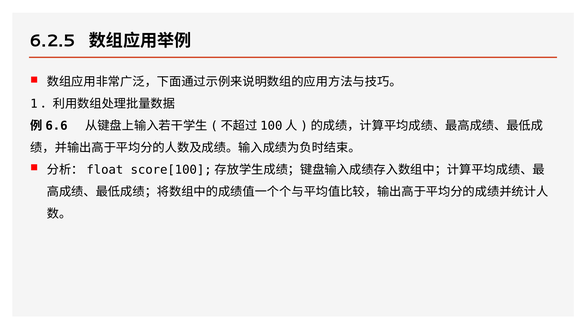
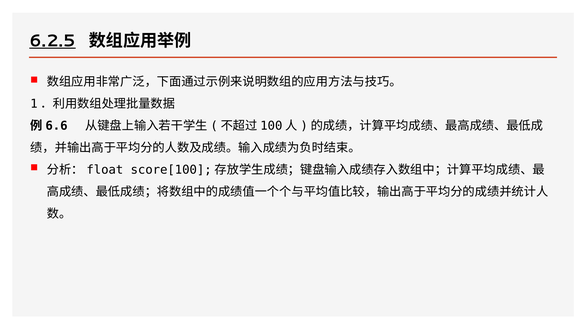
6.2.5 underline: none -> present (52, 41)
